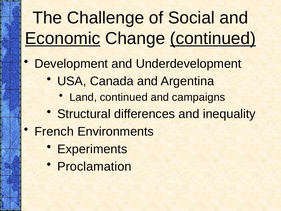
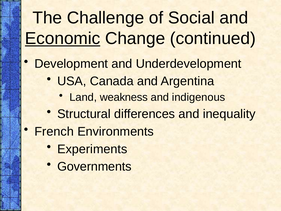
continued underline: present -> none (213, 38)
Land continued: continued -> weakness (124, 97)
campaigns: campaigns -> indigenous (199, 97)
Proclamation: Proclamation -> Governments (94, 166)
